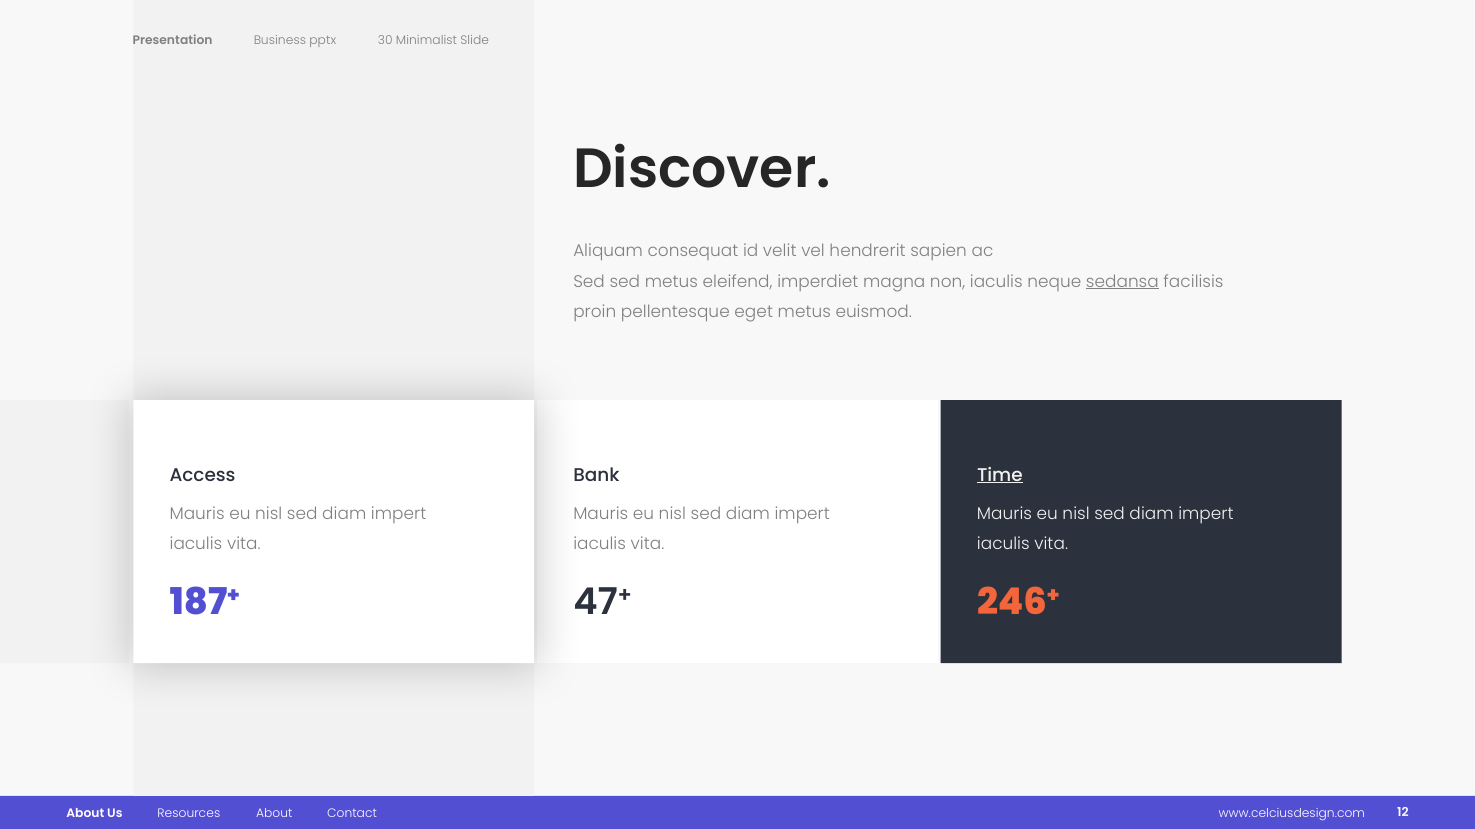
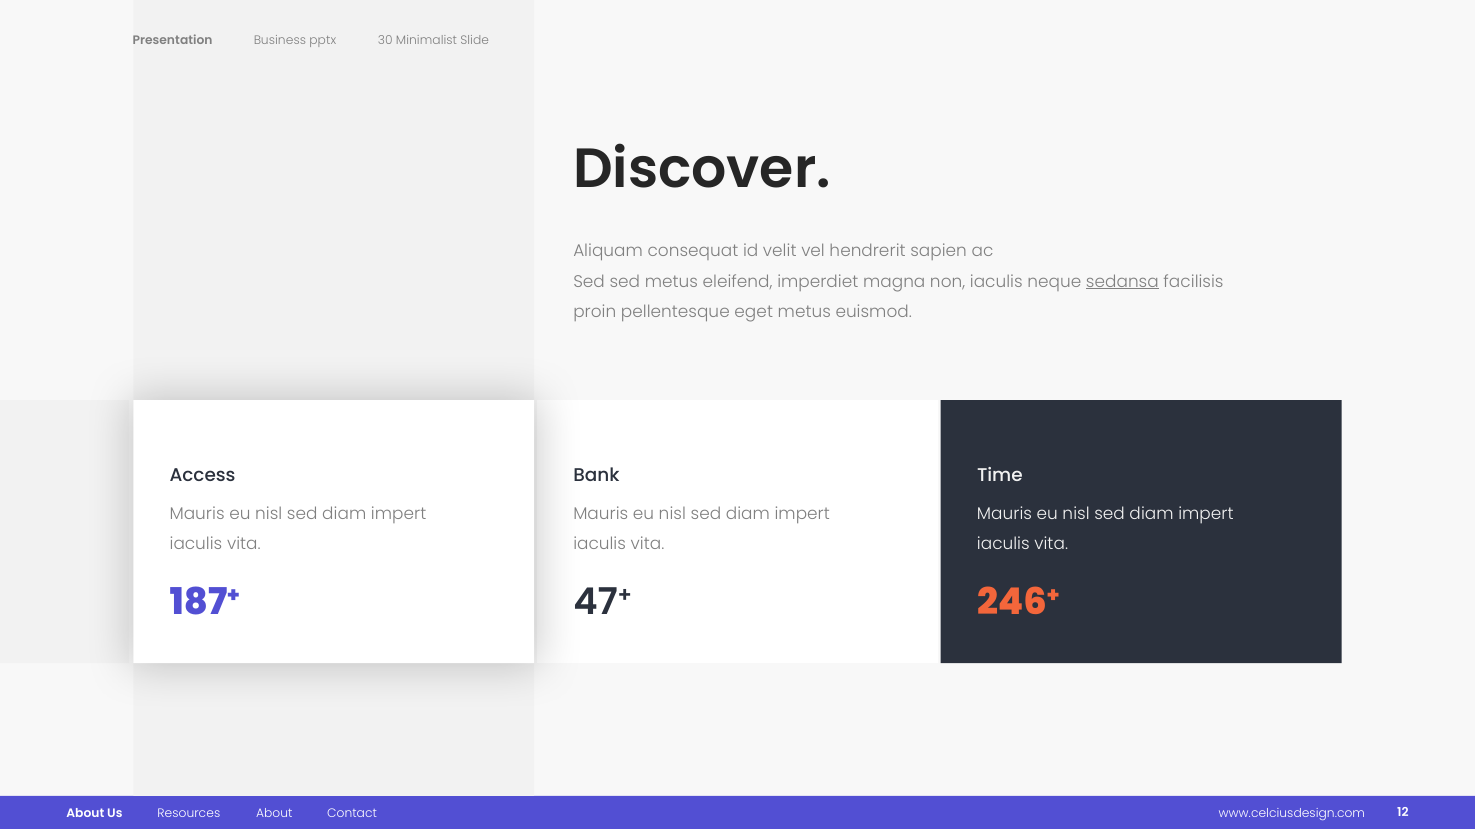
Time underline: present -> none (1000, 475)
